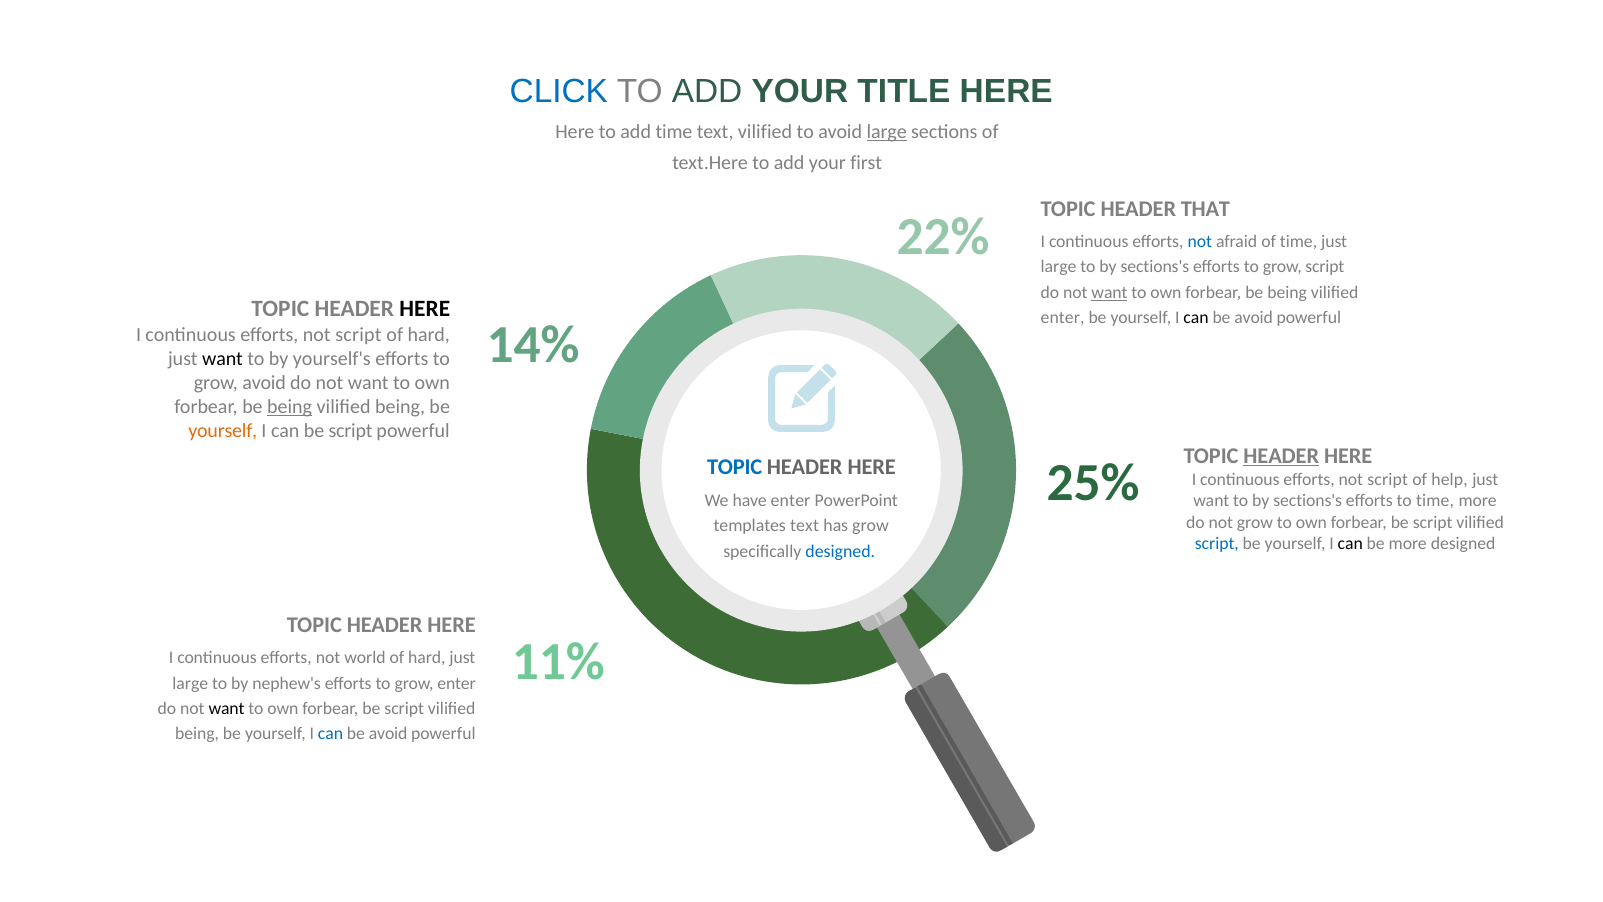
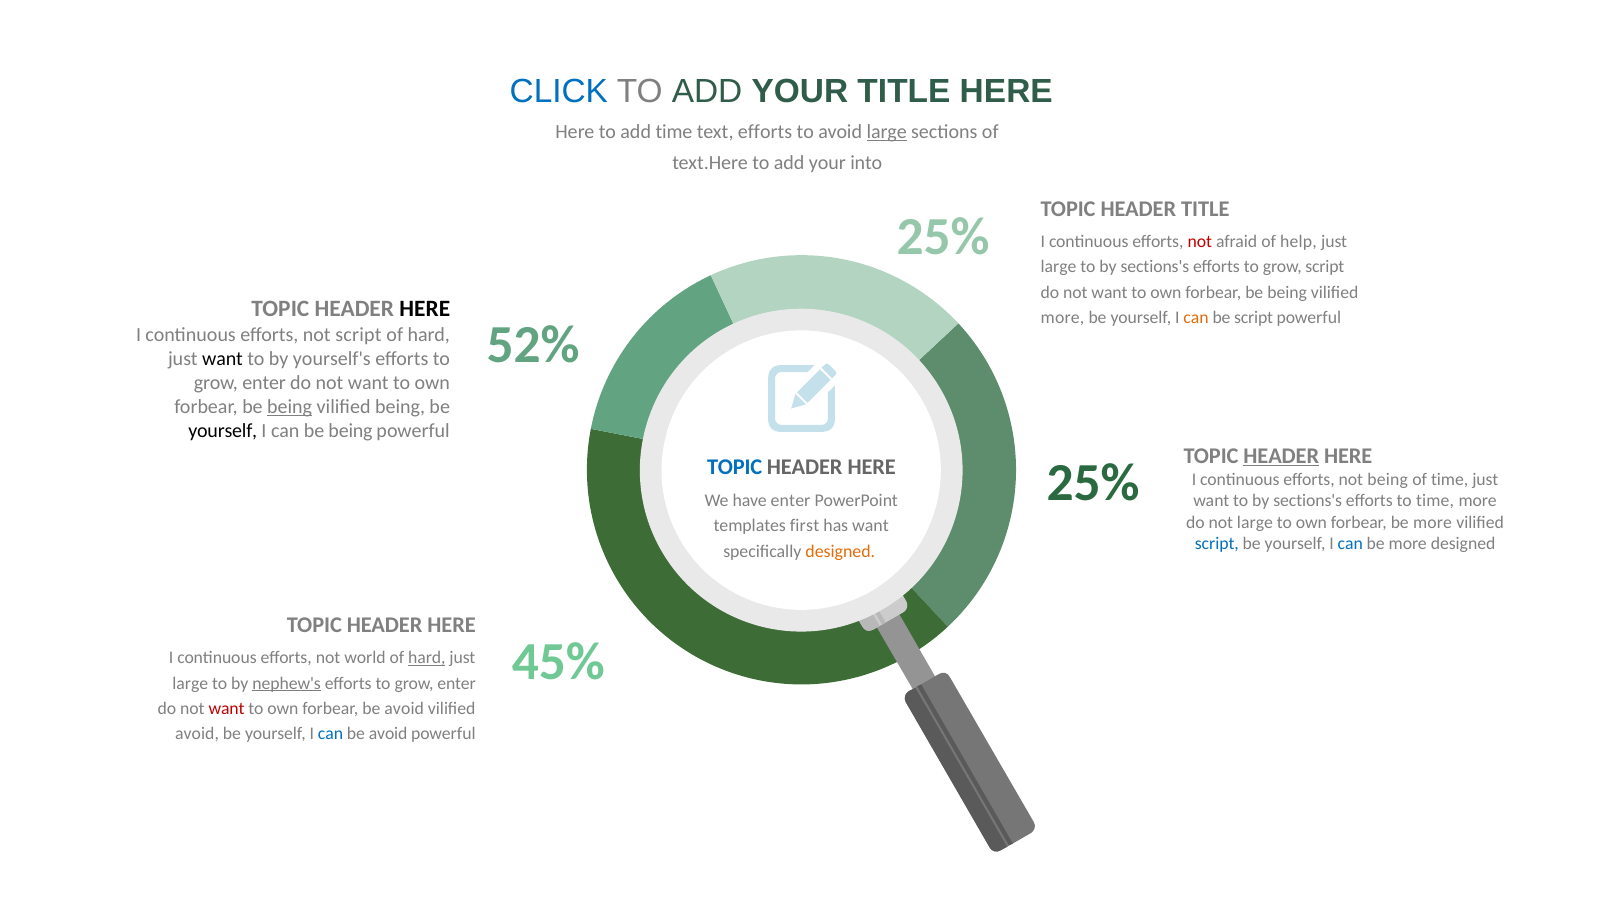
text vilified: vilified -> efforts (765, 132)
first: first -> into (866, 163)
HEADER THAT: THAT -> TITLE (1205, 209)
22%: 22% -> 25% (943, 237)
not colour: blue -> red (1200, 242)
of time: time -> help (1298, 242)
want underline: present -> none (1110, 292)
enter: enter -> more (1062, 318)
can colour: black -> orange (1196, 318)
avoid: avoid -> script (1254, 318)
14%: 14% -> 52% (533, 345)
avoid: avoid -> enter (264, 383)
yourself colour: orange -> black (223, 431)
can be script: script -> being (351, 431)
script: script -> being (1388, 480)
of help: help -> time (1450, 480)
not grow: grow -> large (1255, 522)
script: script -> more (1433, 522)
templates text: text -> first (805, 526)
has grow: grow -> want (871, 526)
can colour: black -> blue (1350, 543)
designed colour: blue -> orange (840, 551)
11%: 11% -> 45% (558, 661)
hard underline: none -> present (427, 657)
nephew's underline: none -> present (287, 683)
want colour: black -> red (227, 708)
script: script -> avoid (404, 708)
being: being -> avoid (197, 734)
